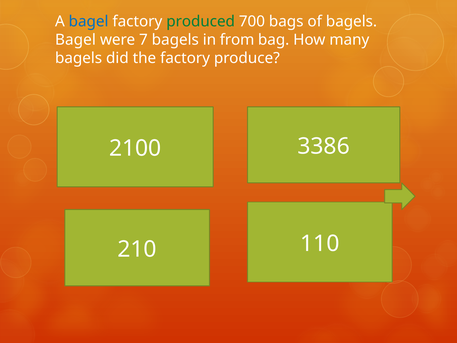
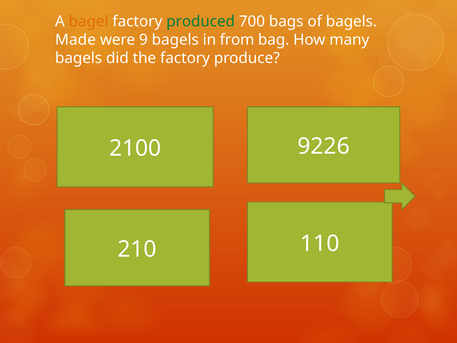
bagel colour: blue -> orange (89, 21)
Bagel: Bagel -> Made (75, 40)
7: 7 -> 9 (143, 40)
3386: 3386 -> 9226 (324, 146)
